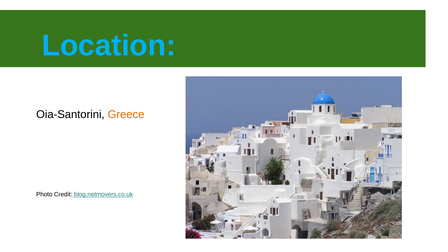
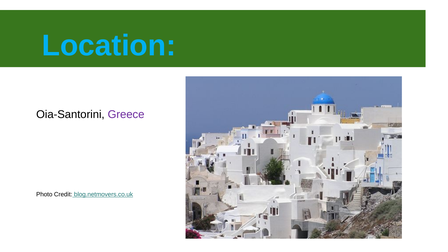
Greece colour: orange -> purple (126, 114)
